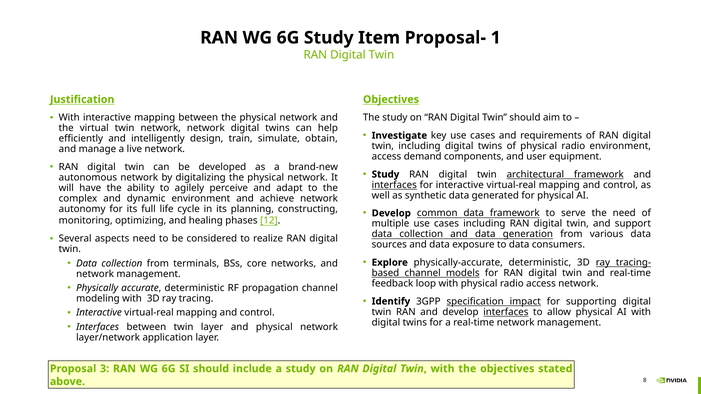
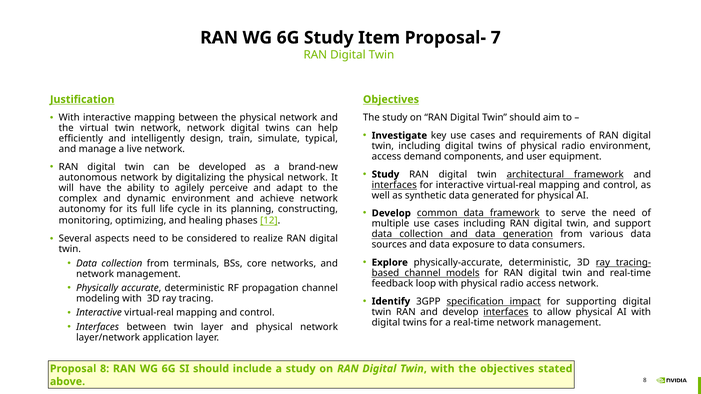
1: 1 -> 7 (496, 38)
obtain: obtain -> typical (322, 139)
Proposal 3: 3 -> 8 (105, 369)
